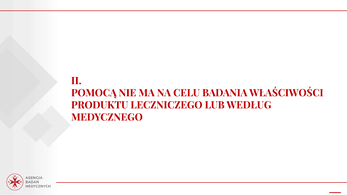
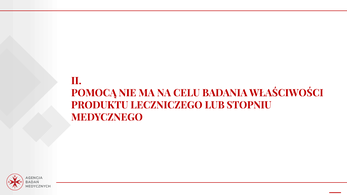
WEDŁUG: WEDŁUG -> STOPNIU (249, 105)
